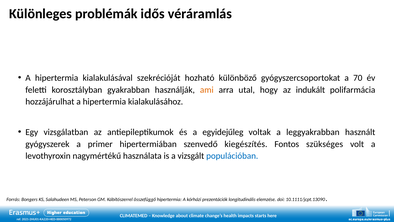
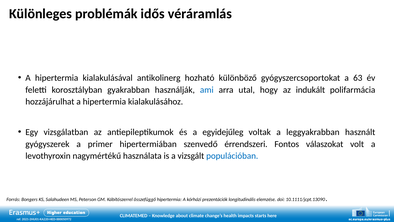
szekrécióját: szekrécióját -> antikolinerg (159, 78)
70: 70 -> 63 (358, 78)
ami colour: orange -> blue (207, 90)
kiegészítés: kiegészítés -> érrendszeri (246, 144)
szükséges: szükséges -> válaszokat (325, 144)
